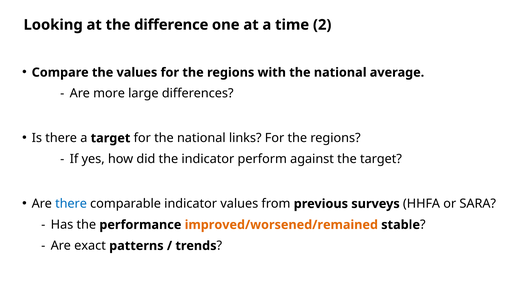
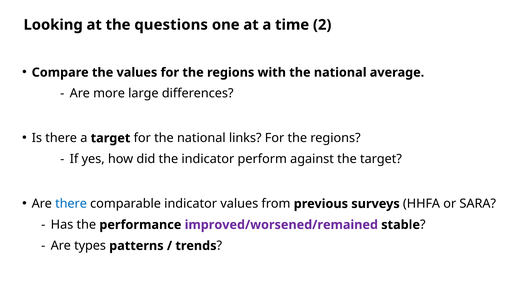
difference: difference -> questions (171, 25)
improved/worsened/remained colour: orange -> purple (281, 225)
exact: exact -> types (90, 246)
